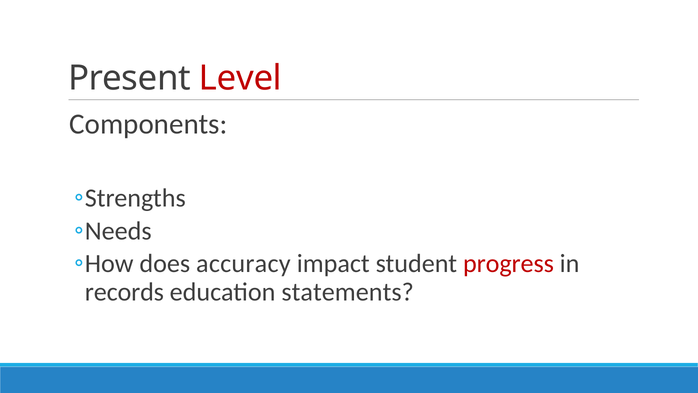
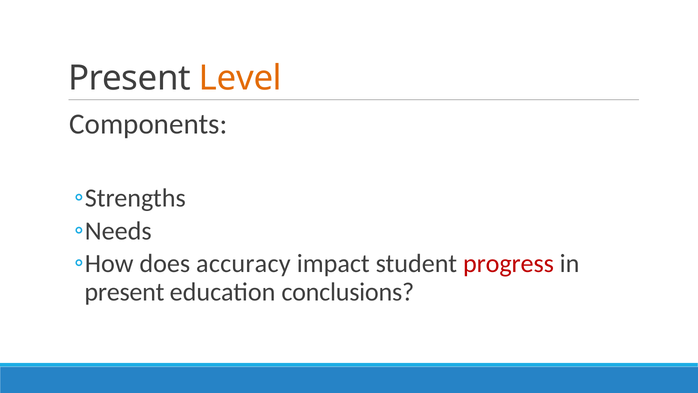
Level colour: red -> orange (240, 78)
records: records -> present (124, 292)
statements: statements -> conclusions (348, 292)
